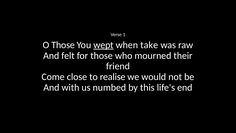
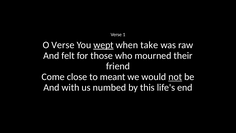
O Those: Those -> Verse (63, 45)
realise: realise -> meant (113, 77)
not underline: none -> present (175, 77)
